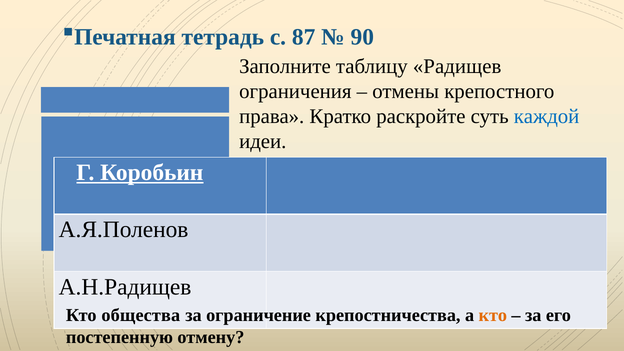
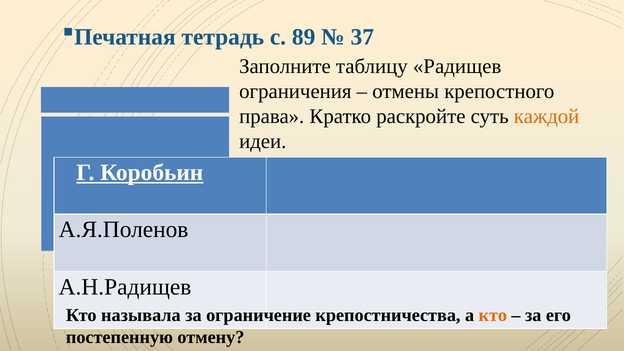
87: 87 -> 89 (304, 37)
90: 90 -> 37 (362, 37)
каждой colour: blue -> orange (547, 116)
общества: общества -> называла (141, 315)
